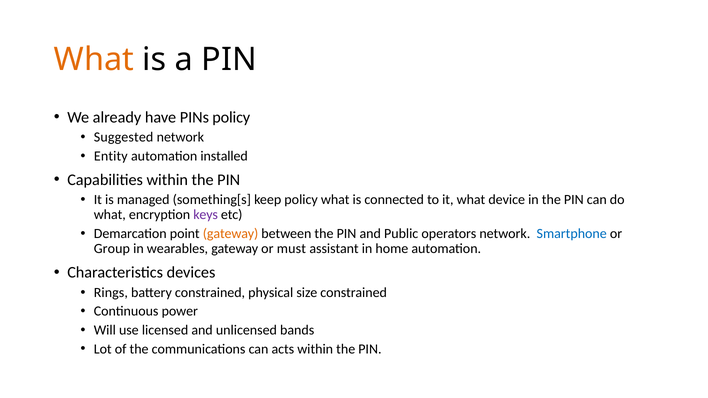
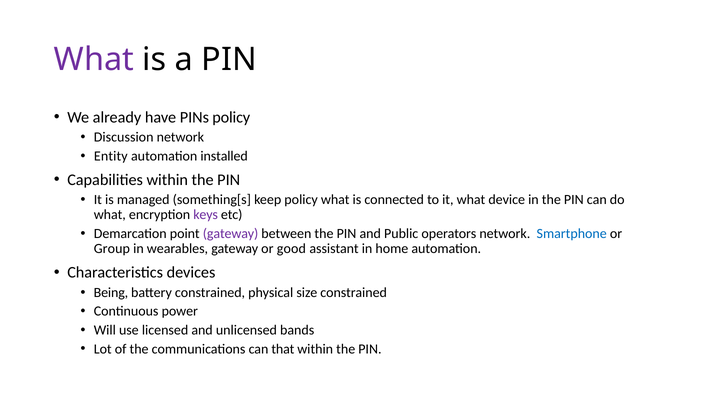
What colour: orange -> purple (94, 59)
Suggested: Suggested -> Discussion (124, 137)
gateway colour: orange -> purple (231, 234)
must: must -> good (291, 249)
Rings: Rings -> Being (111, 293)
acts: acts -> that (283, 349)
